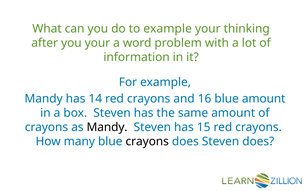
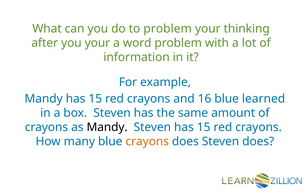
to example: example -> problem (168, 29)
Mandy has 14: 14 -> 15 (95, 99)
blue amount: amount -> learned (264, 99)
crayons colour: black -> orange (147, 142)
